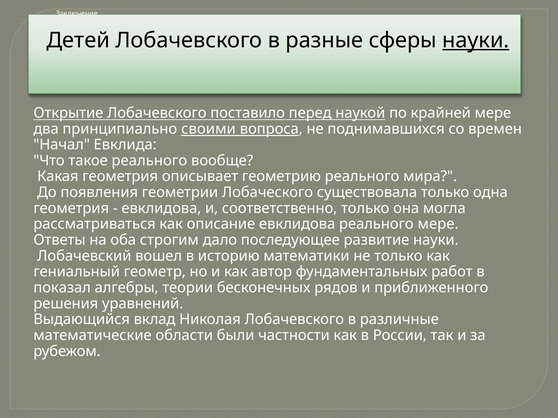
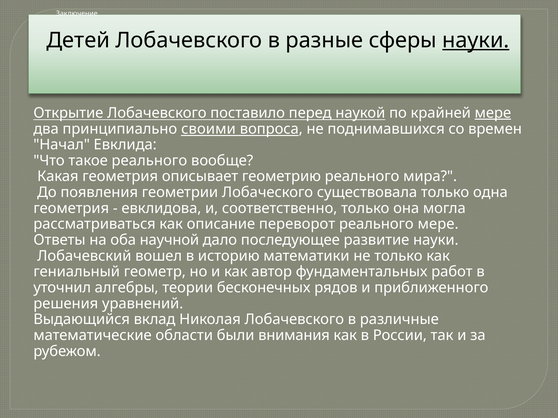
мере underline: none -> present (493, 113)
описание евклидова: евклидова -> переворот (297, 224)
строгим: строгим -> научной (169, 240)
показал: показал -> уточнил (62, 288)
частности: частности -> внимания (294, 336)
